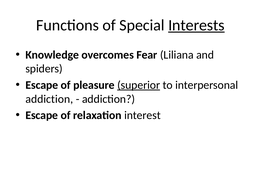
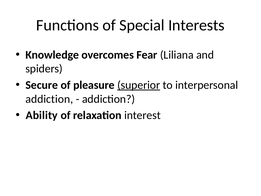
Interests underline: present -> none (196, 25)
Escape: Escape -> Secure (42, 85)
Escape: Escape -> Ability (42, 115)
